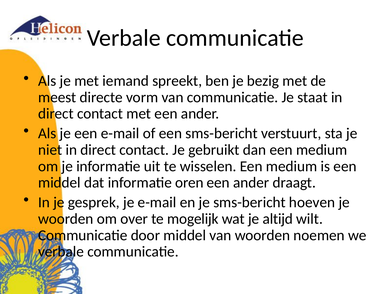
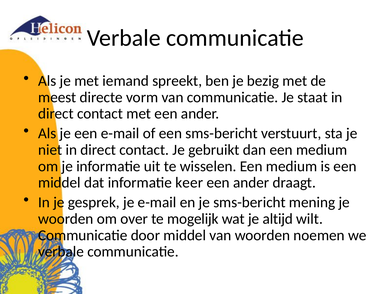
oren: oren -> keer (189, 182)
hoeven: hoeven -> mening (312, 202)
